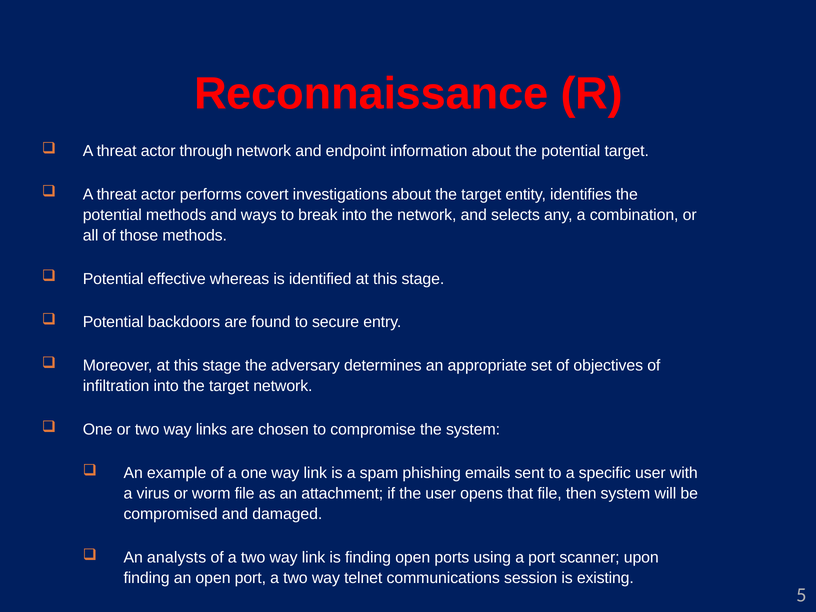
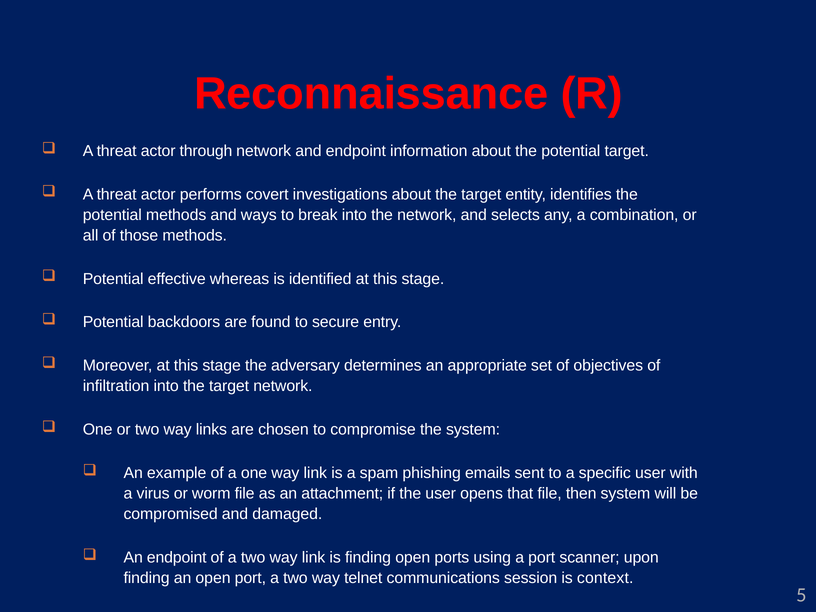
An analysts: analysts -> endpoint (177, 558)
existing: existing -> context (605, 578)
